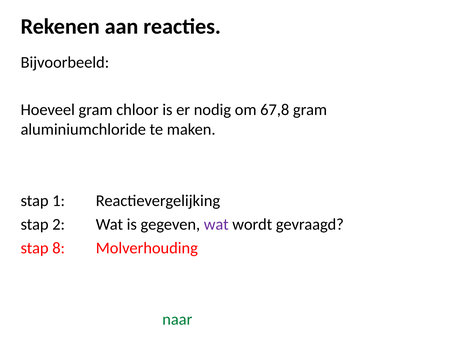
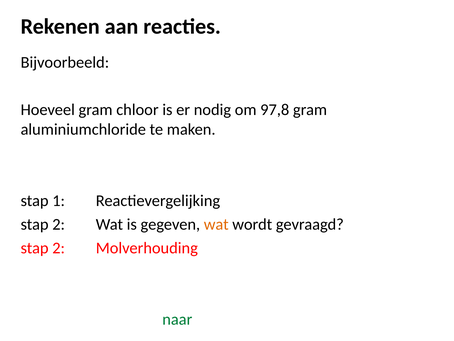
67,8: 67,8 -> 97,8 (275, 110)
wat colour: purple -> orange (216, 224)
8: 8 -> 2 (59, 248)
